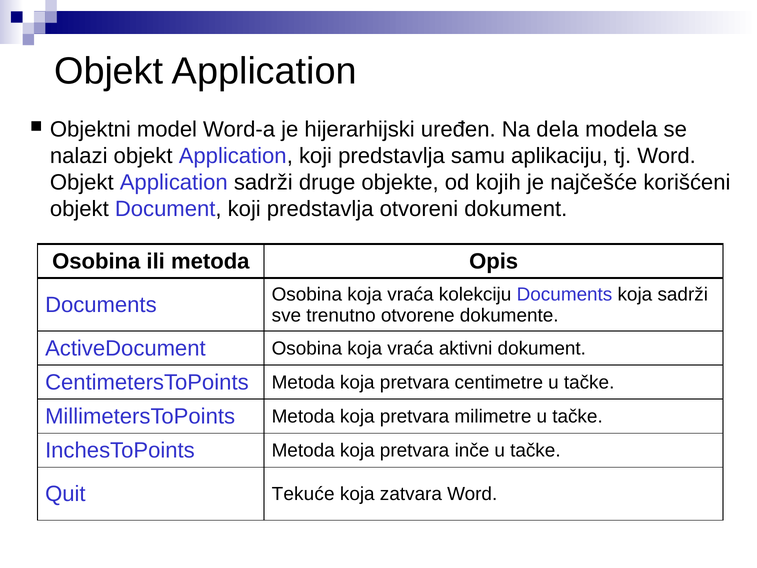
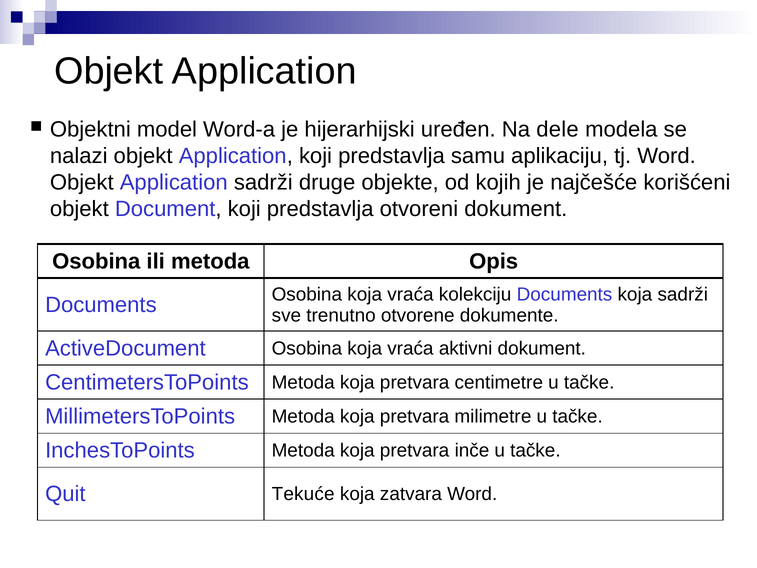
dela: dela -> dele (558, 130)
